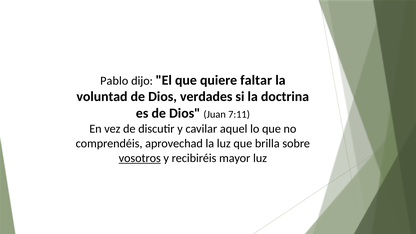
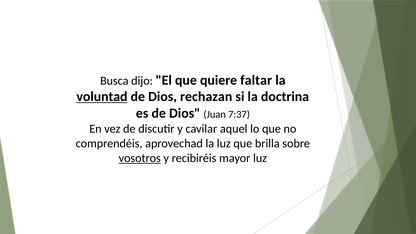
Pablo: Pablo -> Busca (114, 81)
voluntad underline: none -> present (102, 97)
verdades: verdades -> rechazan (206, 97)
7:11: 7:11 -> 7:37 (239, 115)
